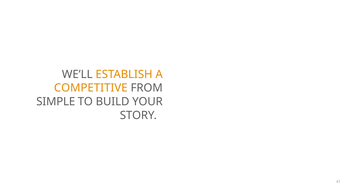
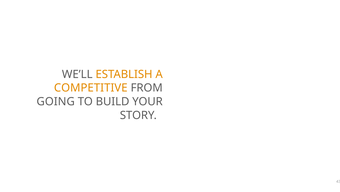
SIMPLE: SIMPLE -> GOING (56, 101)
